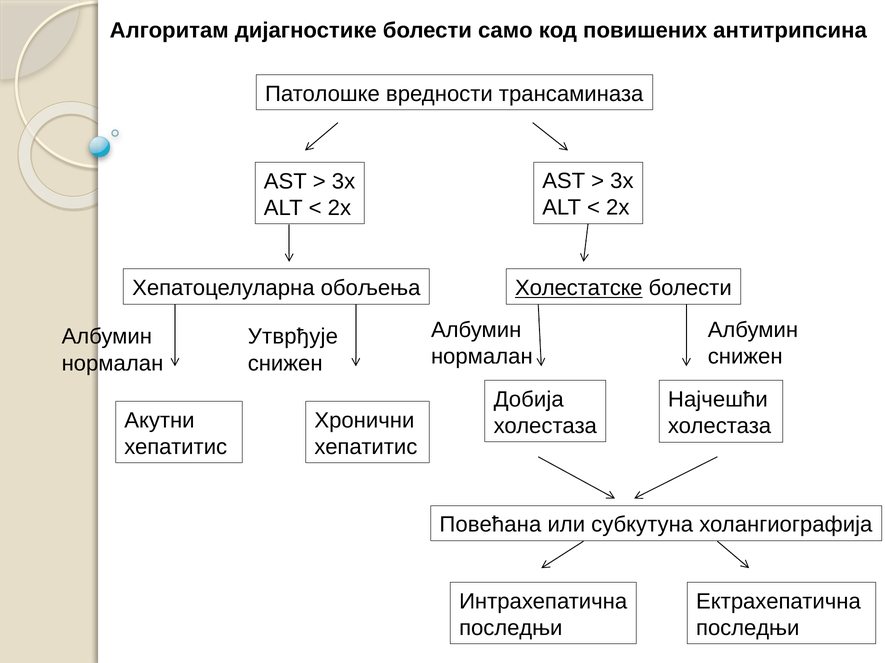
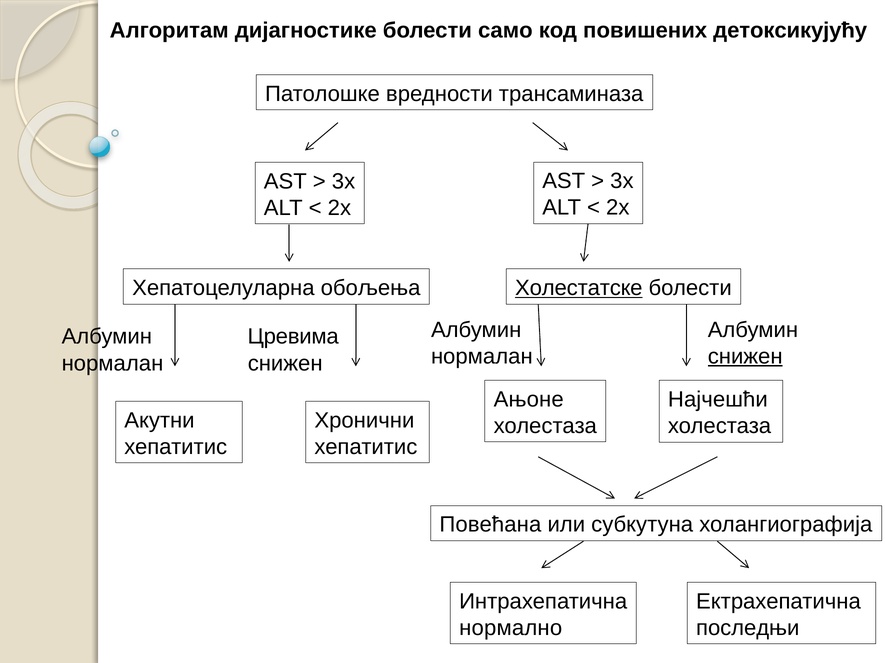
антитрипсина: антитрипсина -> детоксикујућу (790, 30)
Утврђује: Утврђује -> Цревима (293, 337)
снижен underline: none -> present (745, 357)
Добија: Добија -> Ањоне (529, 400)
последњи: последњи -> нормално (511, 628)
